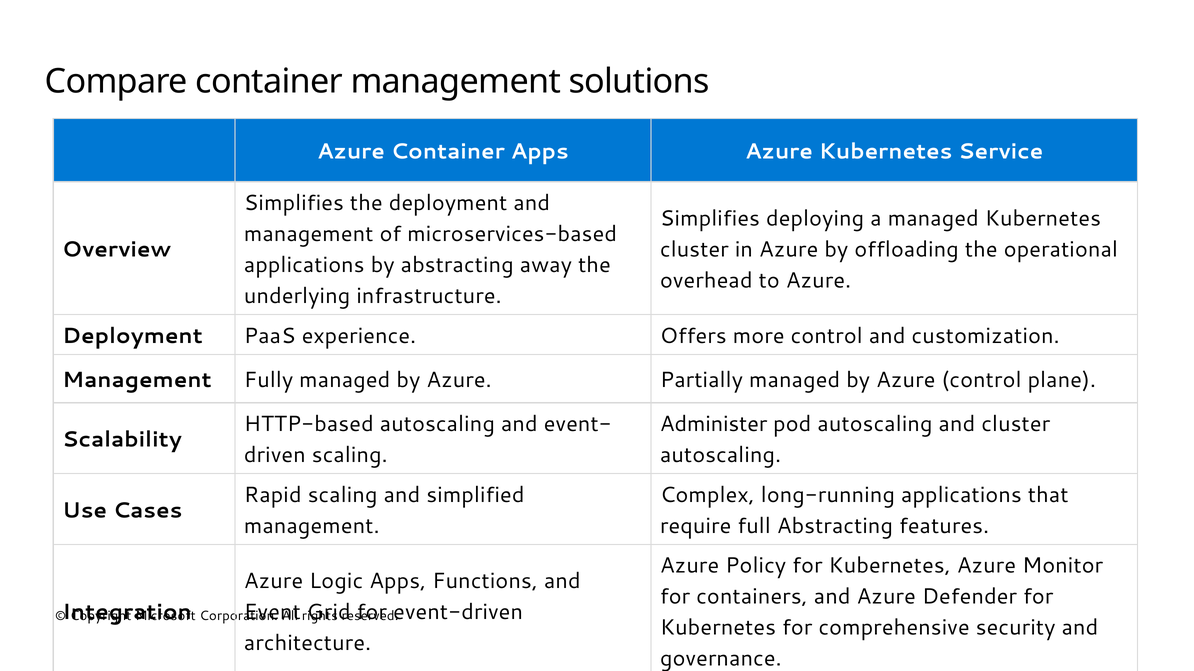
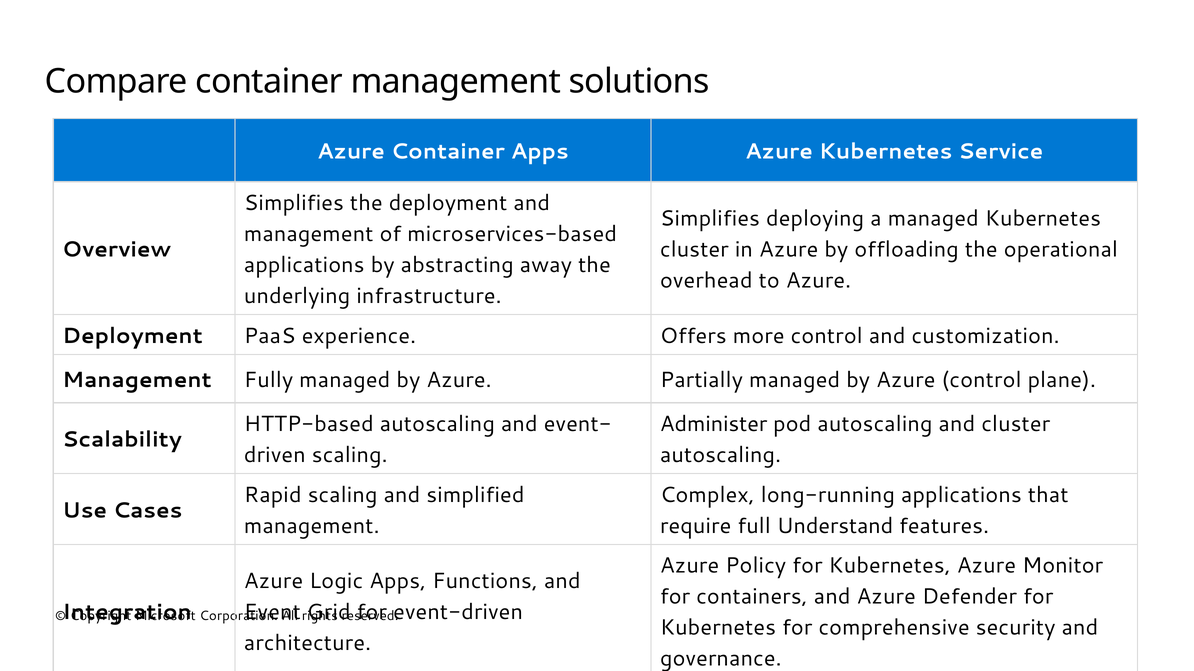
full Abstracting: Abstracting -> Understand (835, 526)
